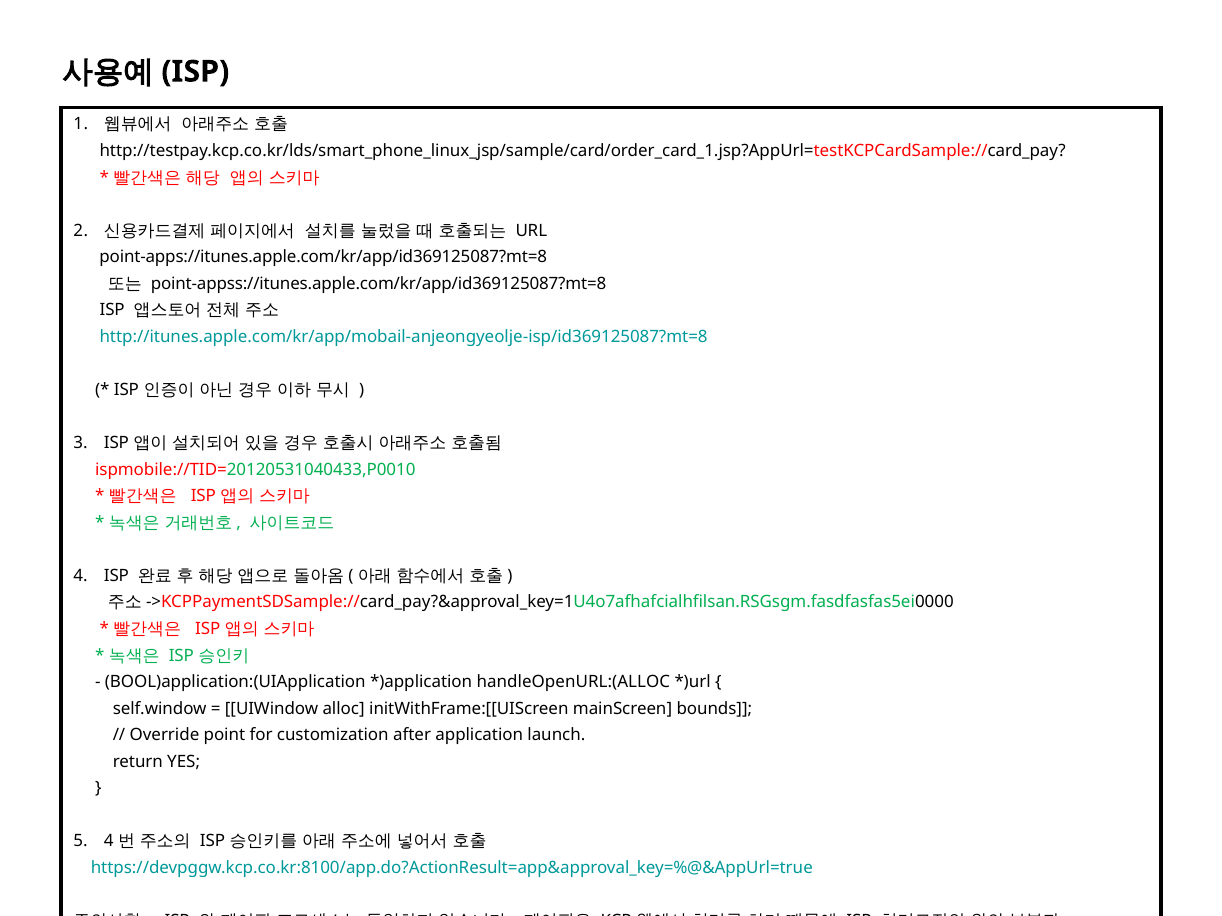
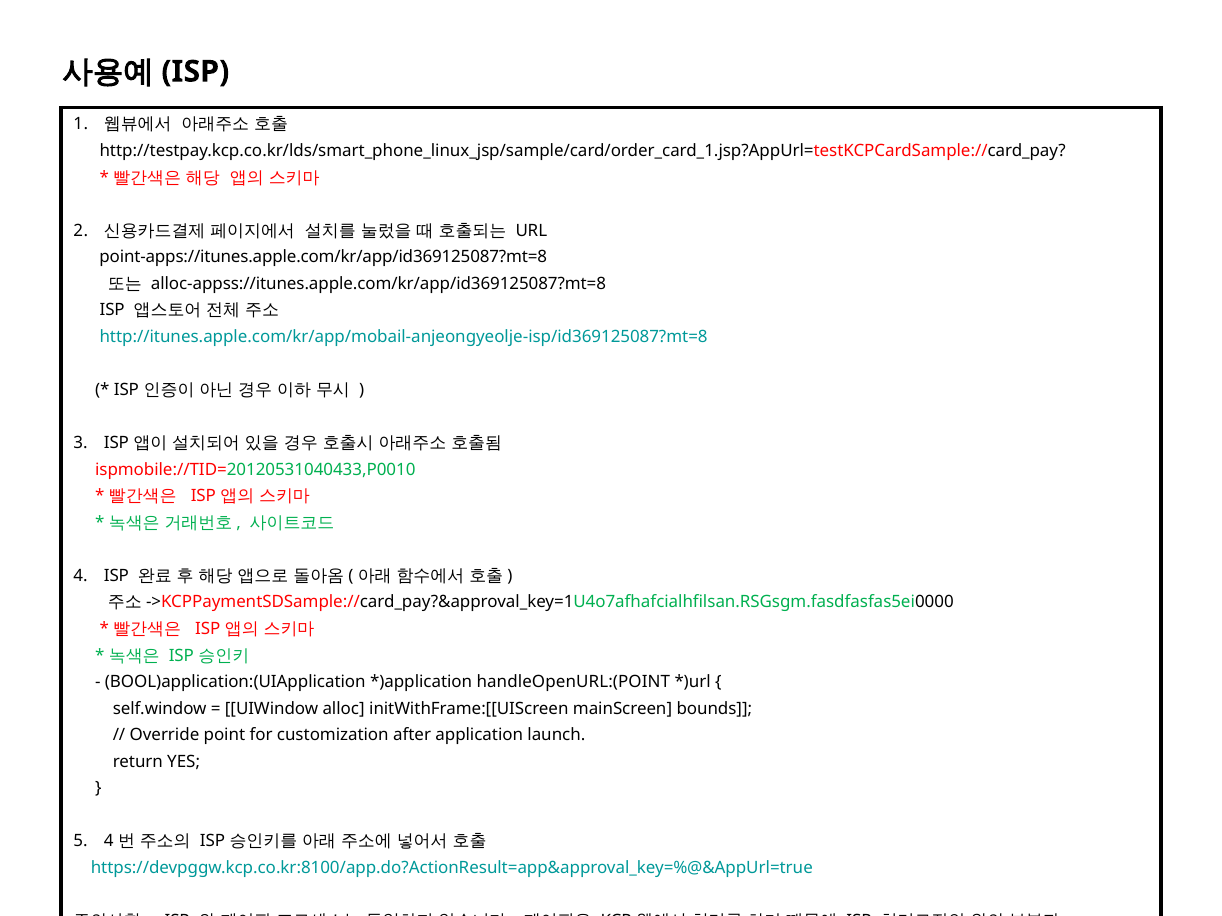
point-appss://itunes.apple.com/kr/app/id369125087?mt=8: point-appss://itunes.apple.com/kr/app/id369125087?mt=8 -> alloc-appss://itunes.apple.com/kr/app/id369125087?mt=8 (378, 284)
handleOpenURL:(ALLOC: handleOpenURL:(ALLOC -> handleOpenURL:(POINT (573, 683)
